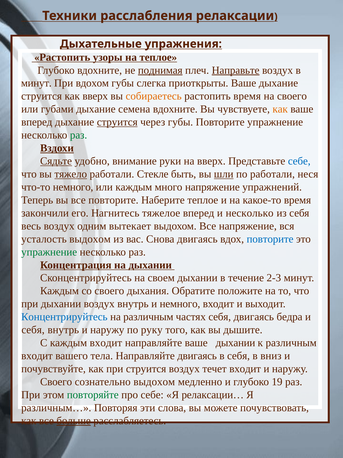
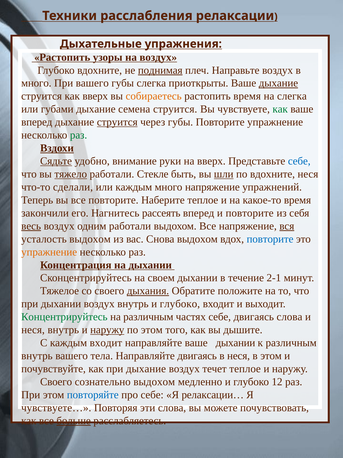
на теплое: теплое -> воздух (158, 57)
Направьте underline: present -> none (236, 70)
минут: минут -> много (36, 83)
При вдохом: вдохом -> вашего (92, 83)
дыхание underline: none -> present (278, 83)
на своего: своего -> слегка (292, 96)
семена вдохните: вдохните -> струится (175, 109)
как colour: orange -> green (280, 109)
по работали: работали -> вдохните (273, 174)
что-то немного: немного -> сделали (73, 187)
тяжелое: тяжелое -> рассеять (161, 213)
и несколько: несколько -> повторите (250, 213)
весь underline: none -> present (31, 226)
одним вытекает: вытекает -> работали (130, 226)
вся underline: none -> present (287, 226)
Снова двигаясь: двигаясь -> выдохом (197, 239)
упражнение colour: green -> orange (49, 252)
2-3: 2-3 -> 2-1 (274, 278)
Каждым: Каждым -> Тяжелое (60, 290)
дыхания underline: none -> present (148, 290)
немного: немного -> глубоко (180, 303)
Концентрируйтесь colour: blue -> green (64, 316)
частях себя: себя -> себе (220, 316)
двигаясь бедра: бедра -> слова (289, 316)
себя: себя -> неся (33, 329)
наружу underline: none -> present (107, 329)
по руку: руку -> этом (152, 329)
входит: входит -> внутрь (37, 355)
в себя: себя -> неся (239, 355)
в вниз: вниз -> этом (271, 355)
при струится: струится -> дыхание (146, 368)
течет входит: входит -> теплое (245, 368)
19: 19 -> 12 (277, 381)
повторяйте colour: green -> blue (93, 394)
различным…: различным… -> чувствуете… (56, 407)
